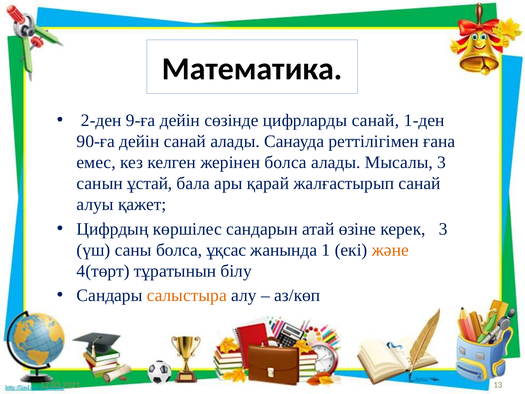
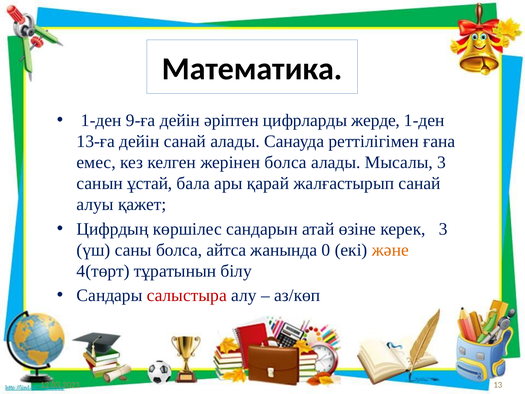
2-ден: 2-ден -> 1-ден (101, 120)
сөзінде: сөзінде -> әріптен (232, 120)
цифрларды санай: санай -> жерде (376, 120)
90-ға: 90-ға -> 13-ға (96, 141)
ұқсас: ұқсас -> айтса (226, 250)
1: 1 -> 0 (326, 250)
салыстыра colour: orange -> red (187, 295)
